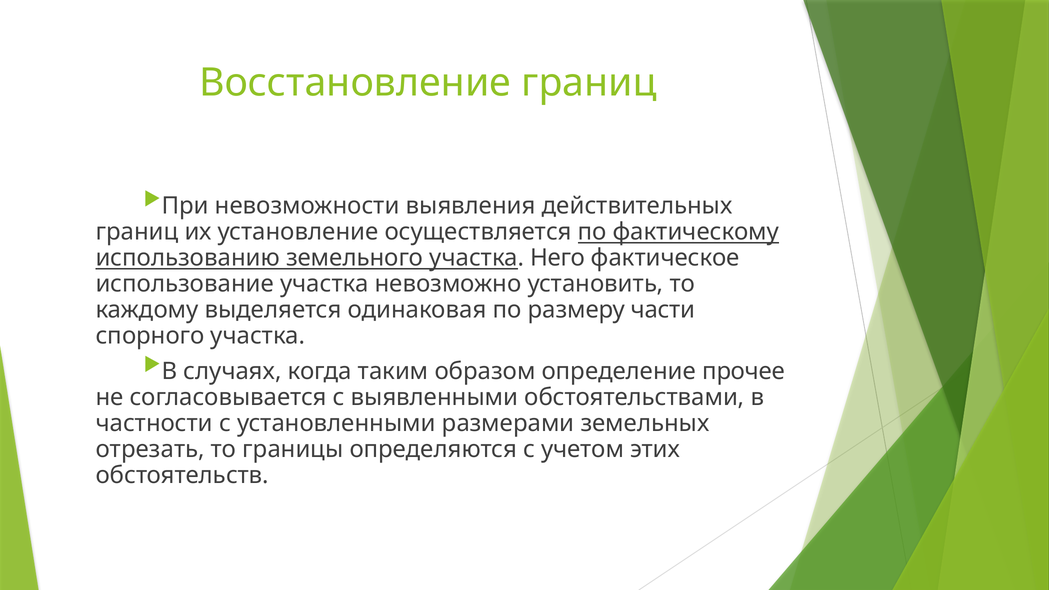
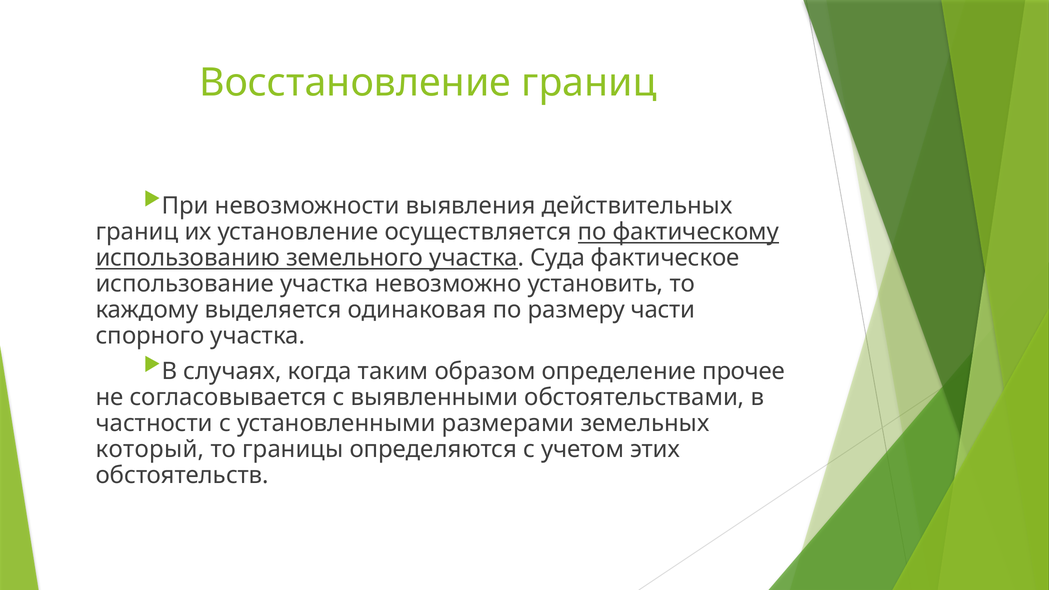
Него: Него -> Суда (558, 258)
отрезать: отрезать -> который (150, 449)
